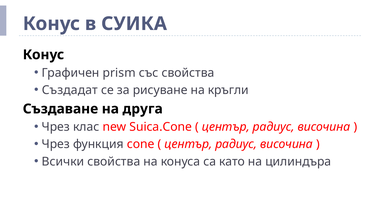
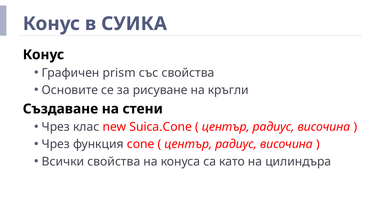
Създадат: Създадат -> Основите (70, 90)
друга: друга -> стени (143, 109)
